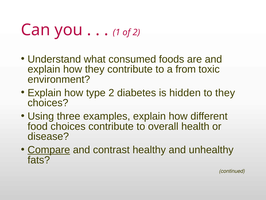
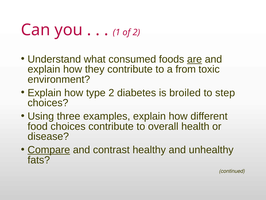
are underline: none -> present (195, 59)
hidden: hidden -> broiled (185, 93)
to they: they -> step (225, 93)
